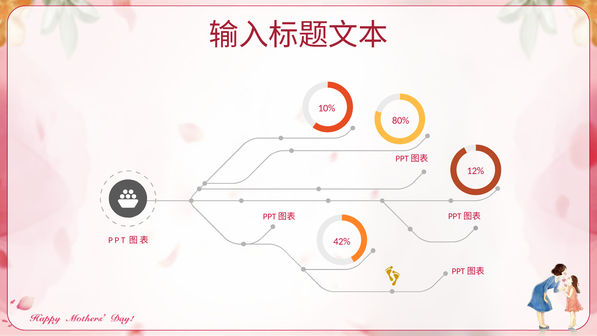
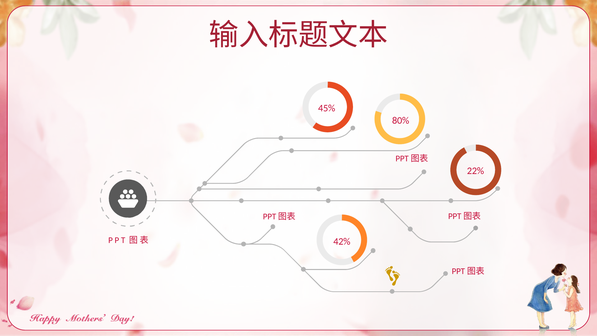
10%: 10% -> 45% (327, 108)
12%: 12% -> 22% (476, 171)
